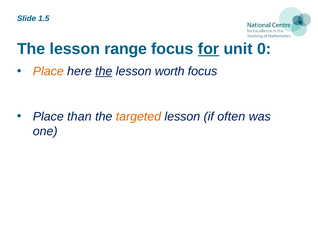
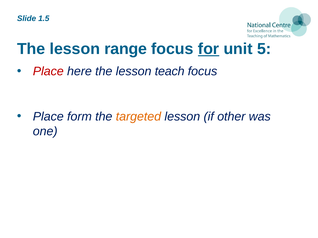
0: 0 -> 5 (264, 49)
Place colour: orange -> red (48, 72)
the underline: present -> none (104, 72)
worth: worth -> teach (170, 72)
than: than -> form (79, 117)
often: often -> other (231, 117)
